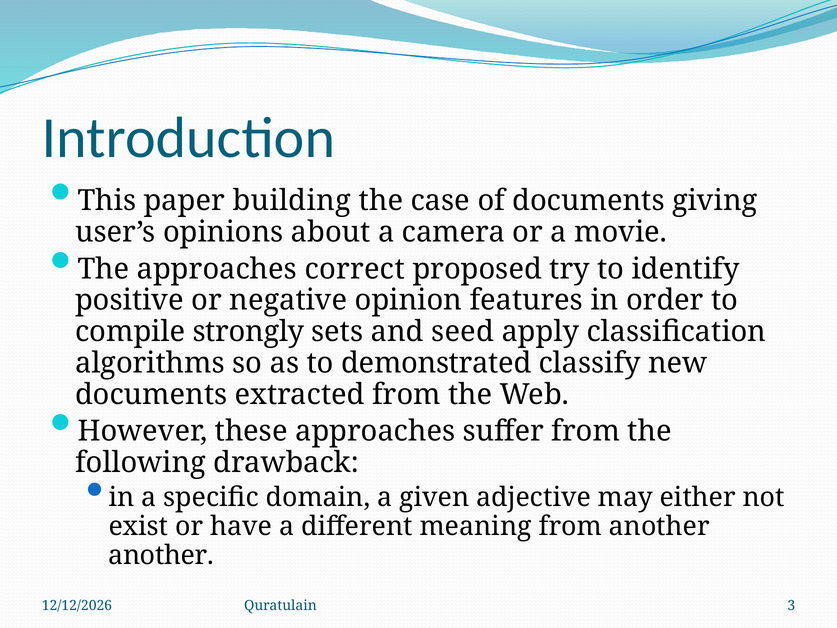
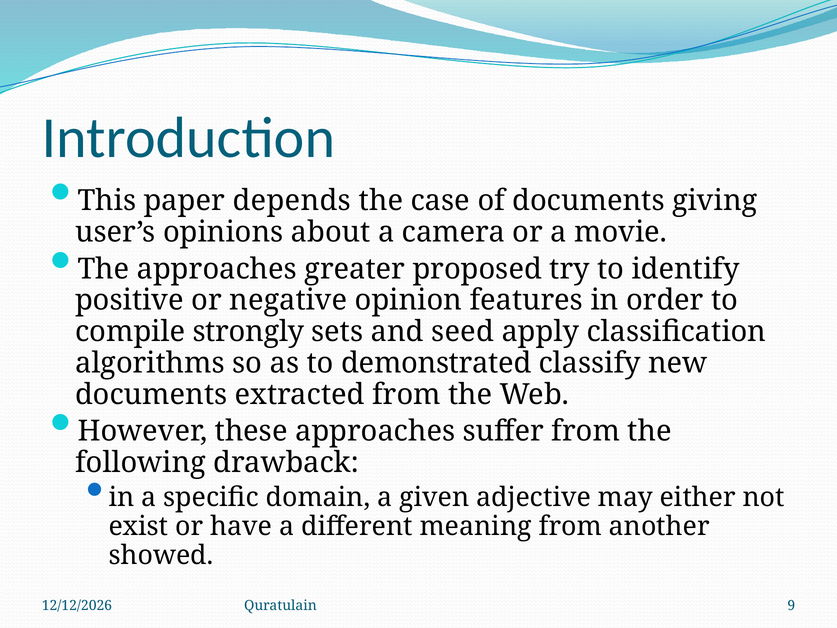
building: building -> depends (292, 201)
correct: correct -> greater (355, 269)
another: another -> showed (161, 555)
3: 3 -> 9 (791, 606)
